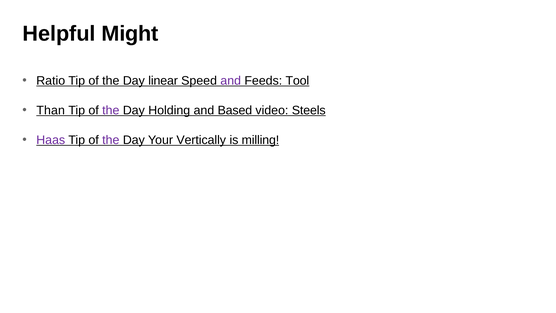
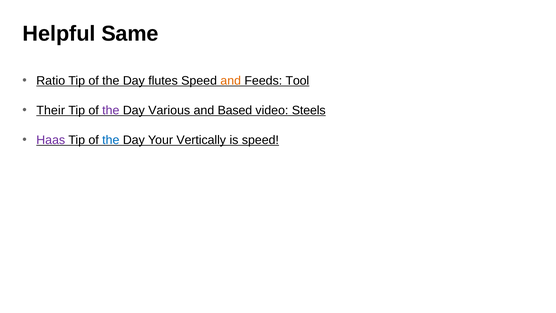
Might: Might -> Same (130, 34)
linear: linear -> flutes (163, 81)
and colour: purple -> orange (231, 81)
Than: Than -> Their (51, 110)
Holding: Holding -> Various (169, 110)
the colour: purple -> blue (111, 140)
is milling: milling -> speed (260, 140)
